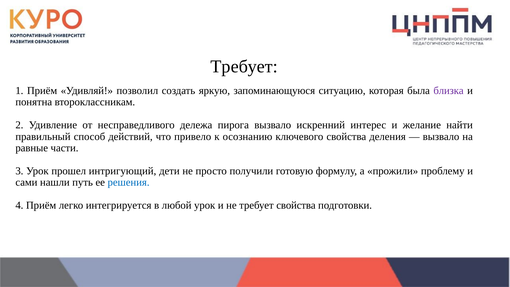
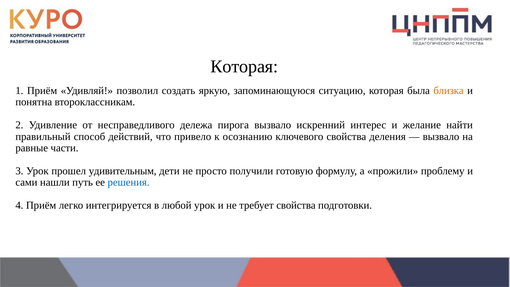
Требует: Требует -> Которая (244, 66)
близка colour: purple -> orange (449, 91)
интригующий: интригующий -> удивительным (123, 171)
